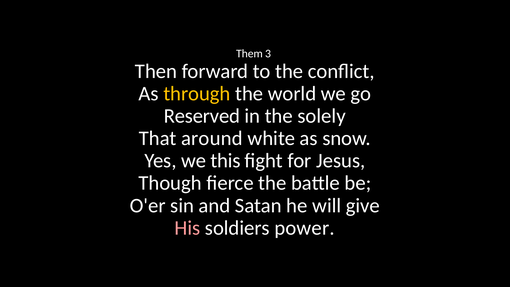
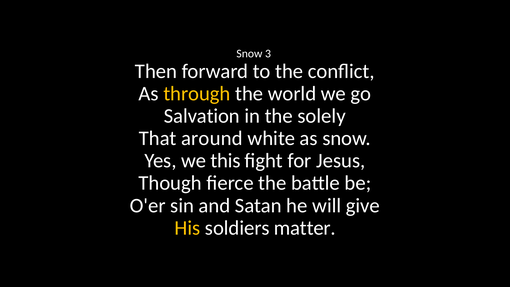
Them: Them -> Snow (249, 54)
Reserved: Reserved -> Salvation (202, 116)
His colour: pink -> yellow (187, 228)
power: power -> matter (305, 228)
